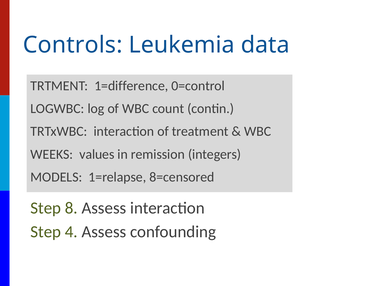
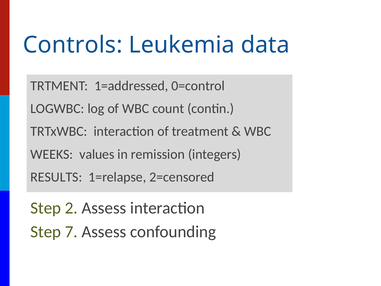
1=difference: 1=difference -> 1=addressed (131, 86)
MODELS: MODELS -> RESULTS (56, 177)
8=censored: 8=censored -> 2=censored (182, 177)
8: 8 -> 2 (71, 208)
4: 4 -> 7 (71, 232)
